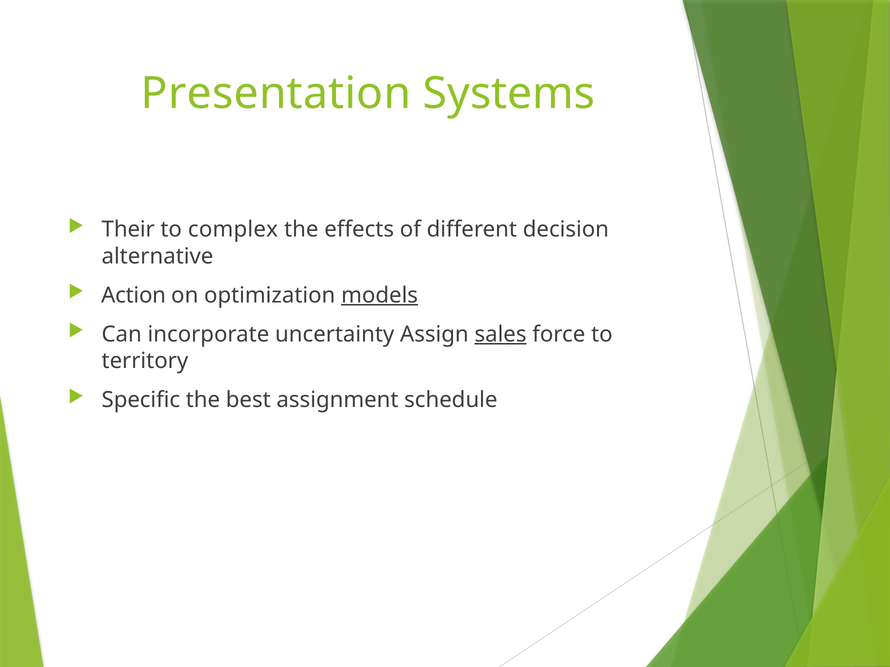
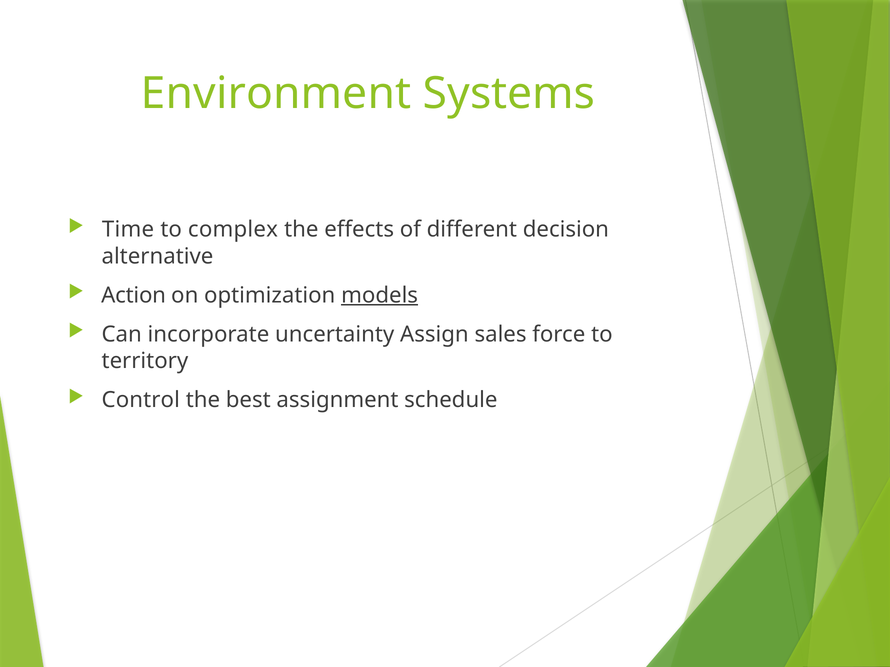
Presentation: Presentation -> Environment (276, 94)
Their: Their -> Time (128, 230)
sales underline: present -> none (501, 335)
Specific: Specific -> Control (141, 400)
